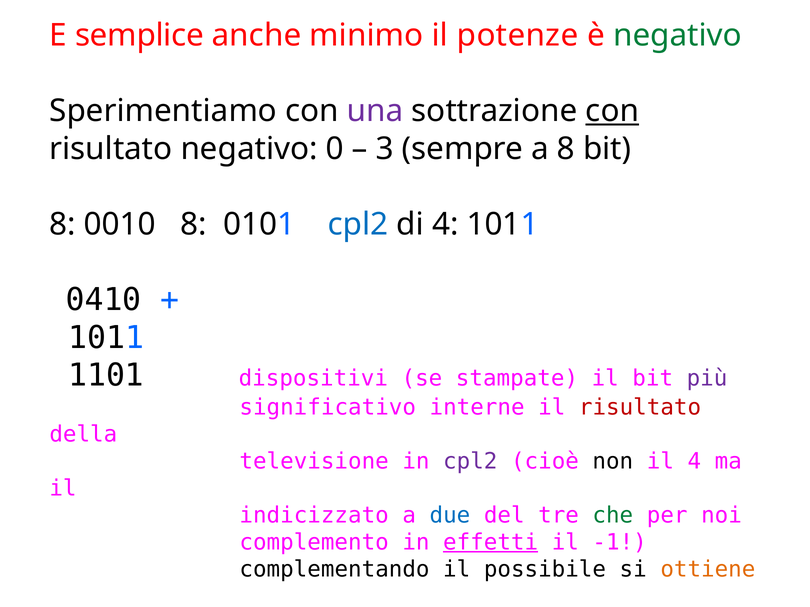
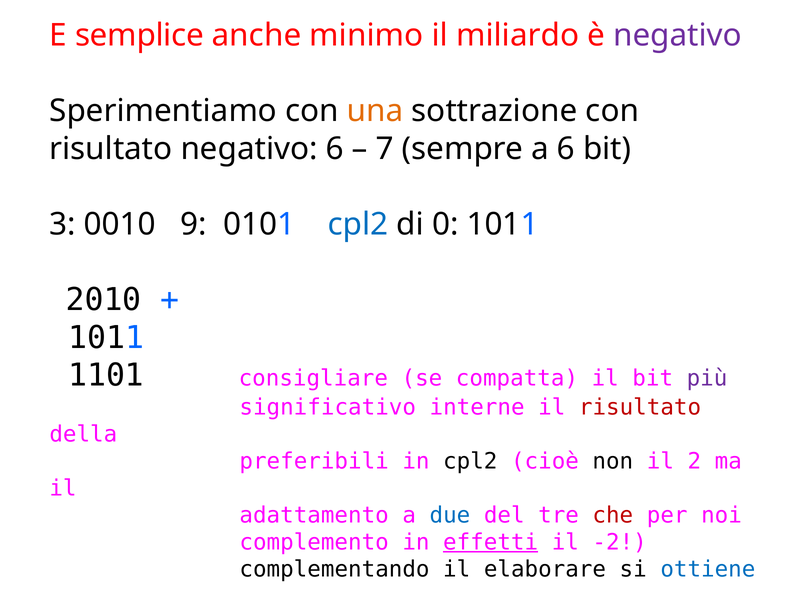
potenze: potenze -> miliardo (518, 35)
negativo colour: green -> purple (678, 35)
una colour: purple -> orange (375, 111)
con underline: present -> none (612, 111)
negativo 0: 0 -> 6 (335, 149)
3: 3 -> 7 (385, 149)
a 8: 8 -> 6 (566, 149)
8: 8 -> 3 (63, 225)
0010 8: 8 -> 9 (194, 225)
di 4: 4 -> 0 (445, 225)
0410: 0410 -> 2010 (104, 300)
dispositivi: dispositivi -> consigliare (313, 379)
stampate: stampate -> compatta (517, 379)
televisione: televisione -> preferibili (314, 462)
cpl2 colour: purple -> black (470, 462)
il 4: 4 -> 2 (694, 462)
indicizzato: indicizzato -> adattamento (314, 516)
che colour: green -> red (613, 516)
-1: -1 -> -2 (620, 543)
possibile: possibile -> elaborare (545, 570)
ottiene colour: orange -> blue (708, 570)
